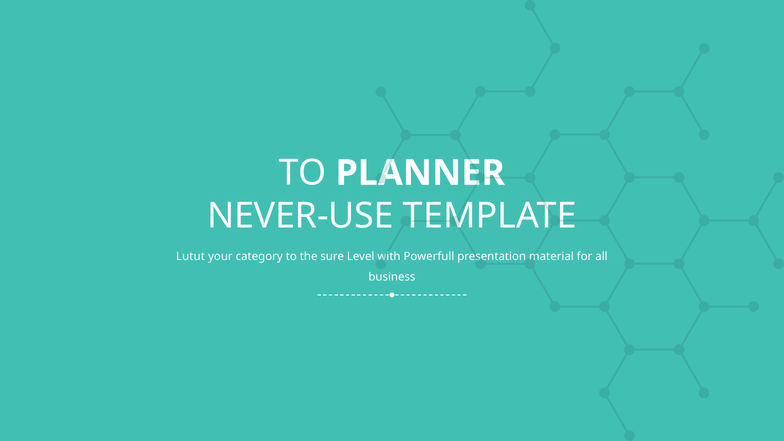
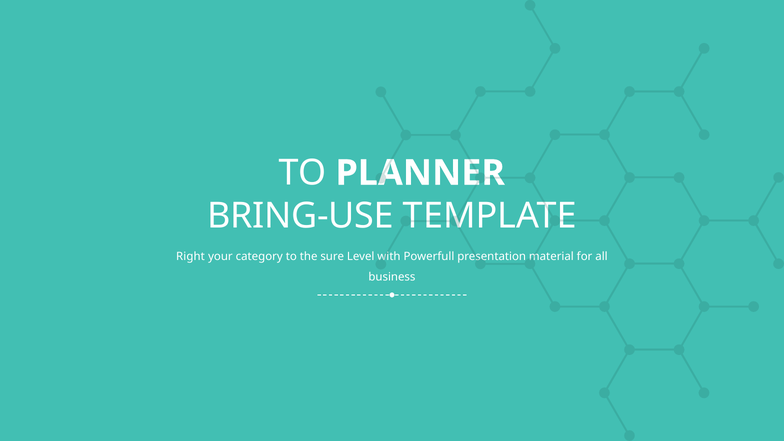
NEVER-USE: NEVER-USE -> BRING-USE (301, 216)
Lutut: Lutut -> Right (190, 256)
